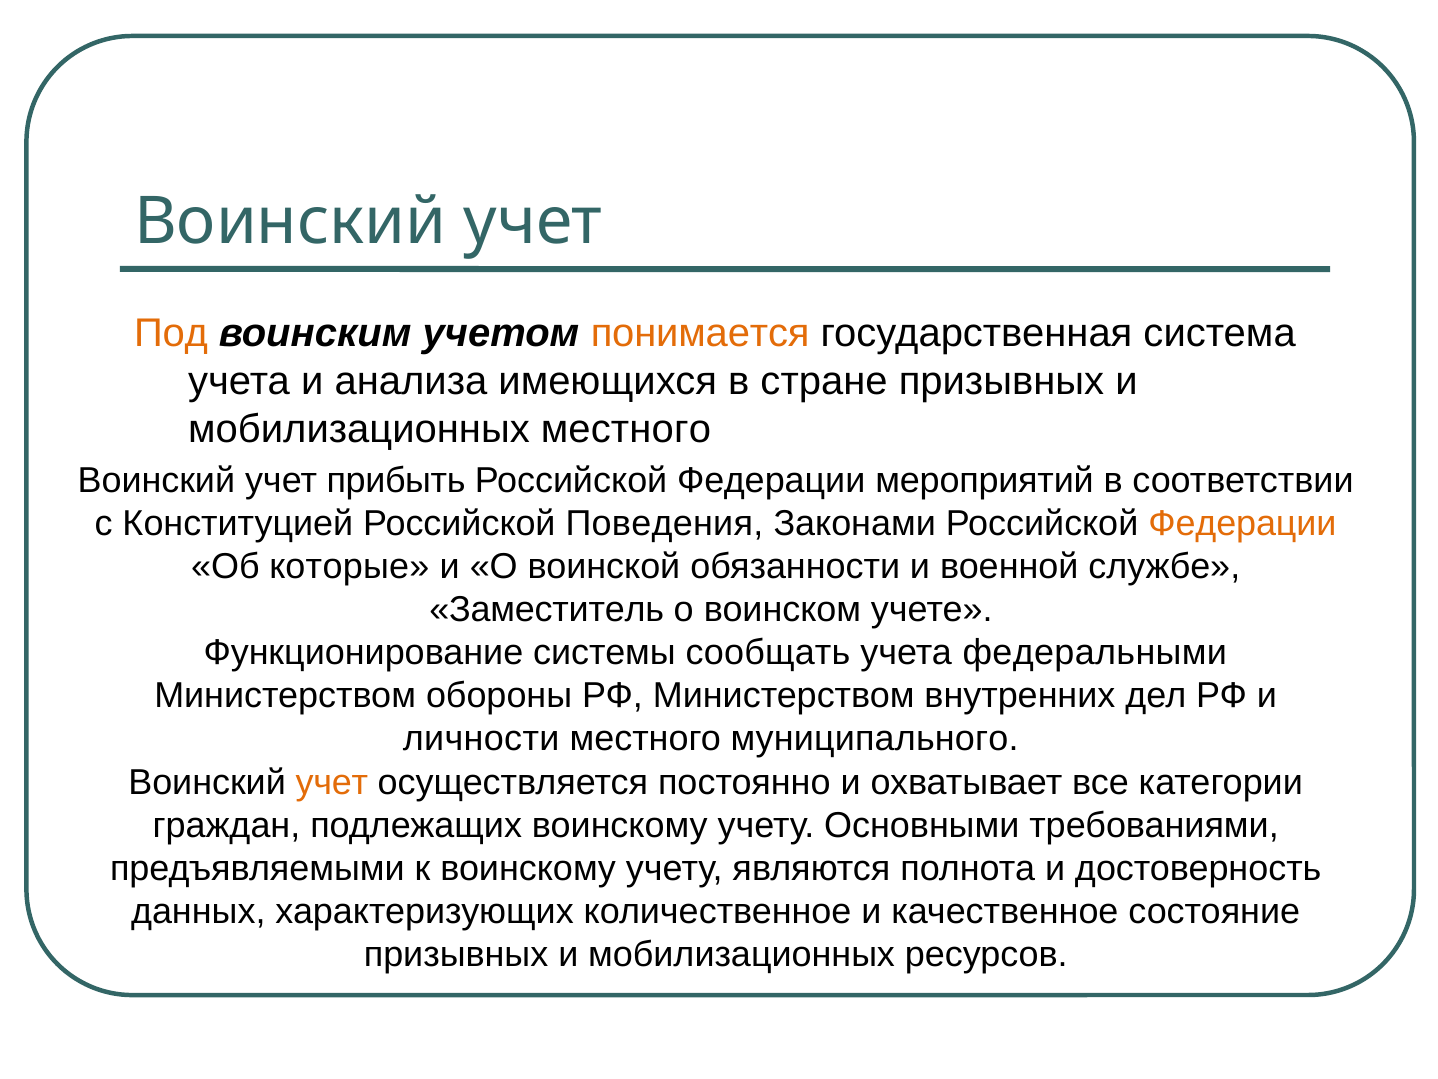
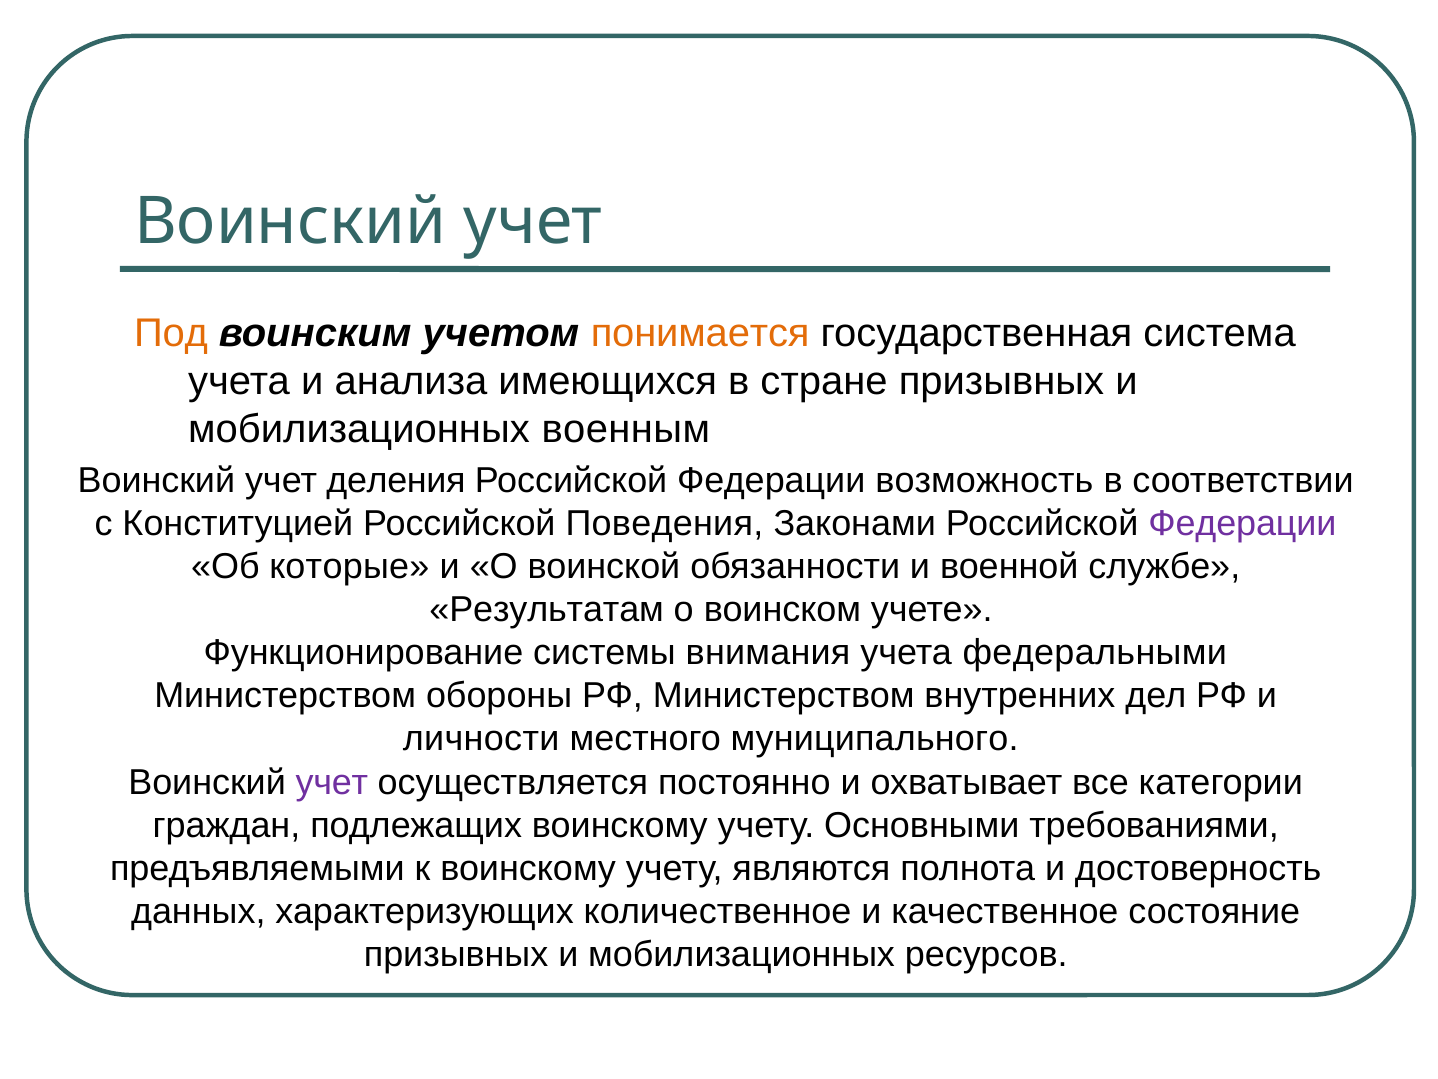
мобилизационных местного: местного -> военным (626, 429)
прибыть: прибыть -> деления (396, 480)
мероприятий: мероприятий -> возможность (984, 480)
Федерации colour: orange -> purple (1242, 523)
Заместитель: Заместитель -> Результатам (547, 609)
сообщать: сообщать -> внимания (768, 653)
учет colour: orange -> purple (332, 782)
